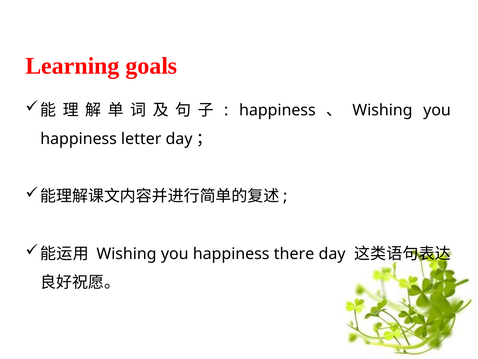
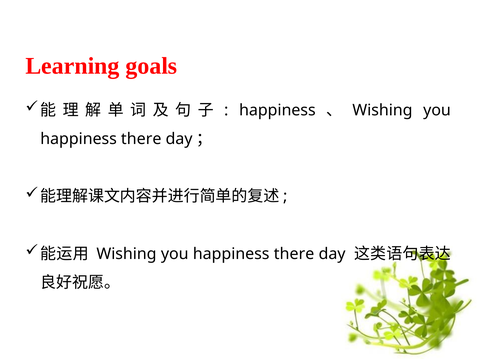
letter: letter -> there (141, 139)
